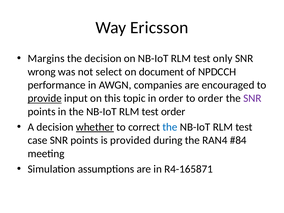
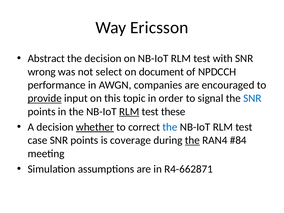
Margins: Margins -> Abstract (46, 59)
only: only -> with (223, 59)
to order: order -> signal (211, 98)
SNR colour: purple -> blue (252, 98)
RLM underline: none -> present (129, 112)
test order: order -> these (173, 112)
provided: provided -> coverage (131, 140)
the underline: none -> present (192, 140)
R4-165871: R4-165871 -> R4-662871 (189, 169)
